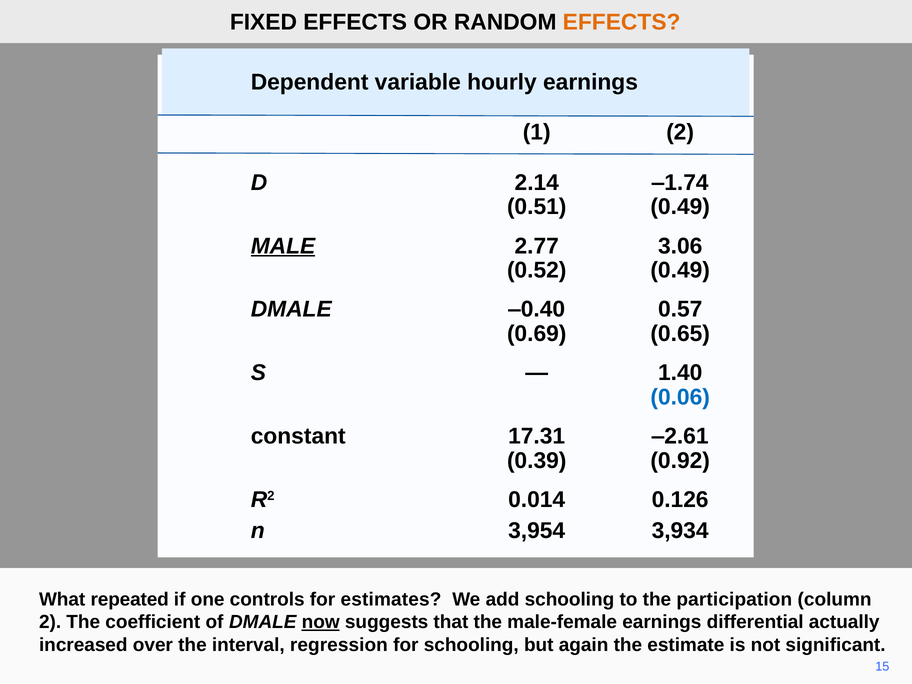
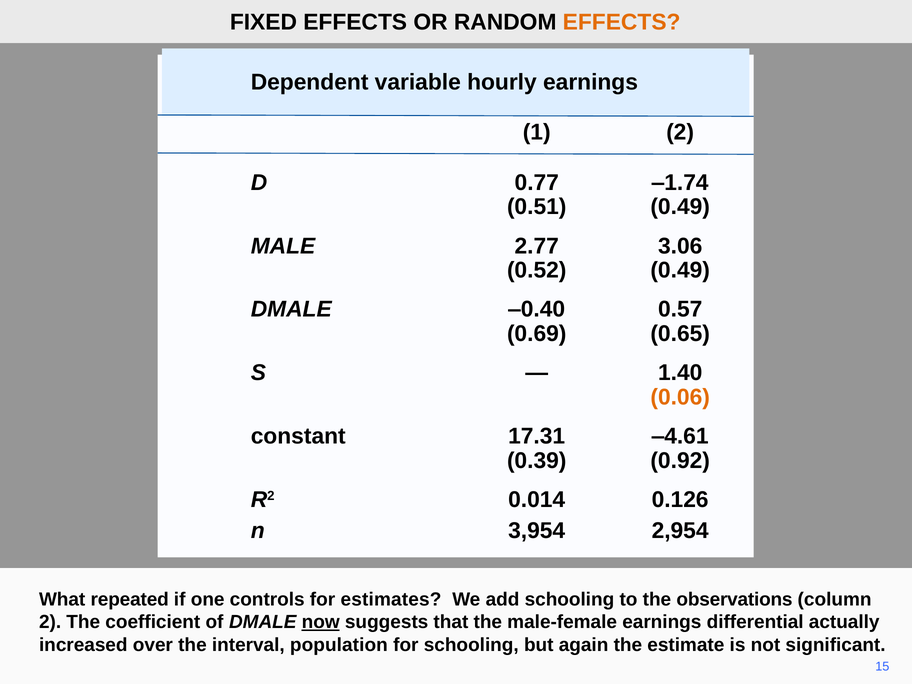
2.14: 2.14 -> 0.77 (537, 183)
MALE underline: present -> none (283, 246)
0.06 colour: blue -> orange (680, 397)
‒2.61: ‒2.61 -> ‒4.61 (680, 436)
3,934: 3,934 -> 2,954 (680, 531)
participation: participation -> observations (735, 599)
regression: regression -> population (339, 645)
